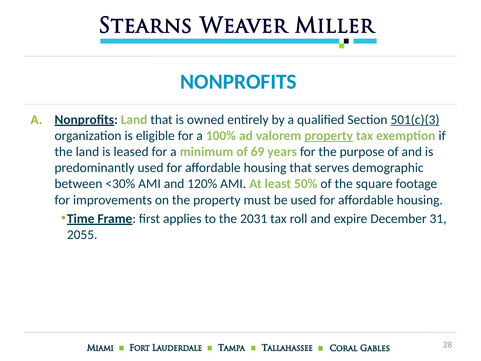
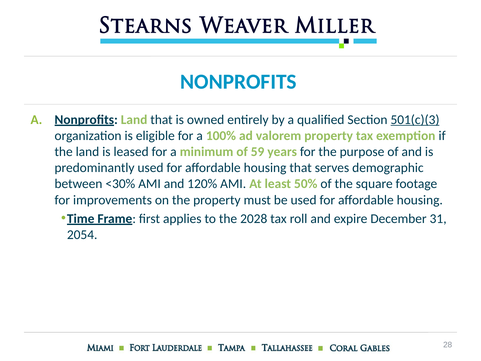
property underline: present -> none (329, 136)
69: 69 -> 59 (258, 152)
2031: 2031 -> 2028 (254, 218)
2055: 2055 -> 2054 (82, 235)
